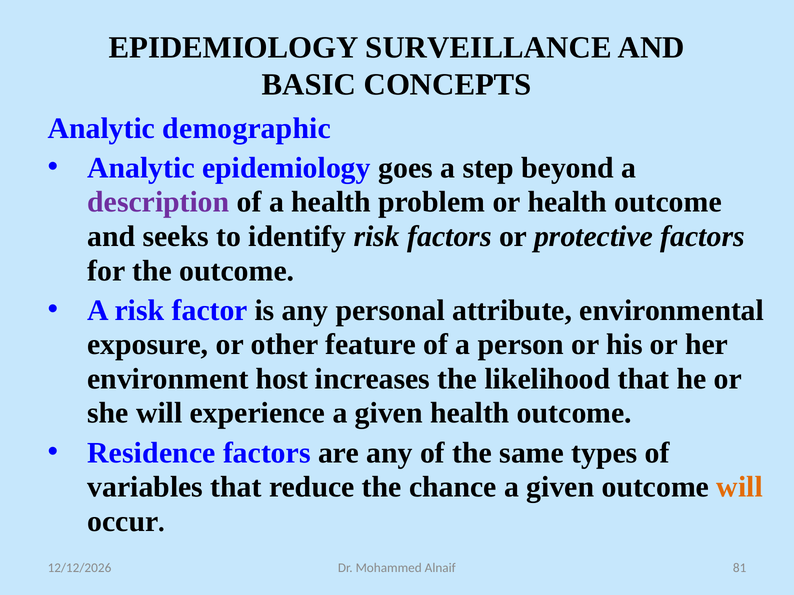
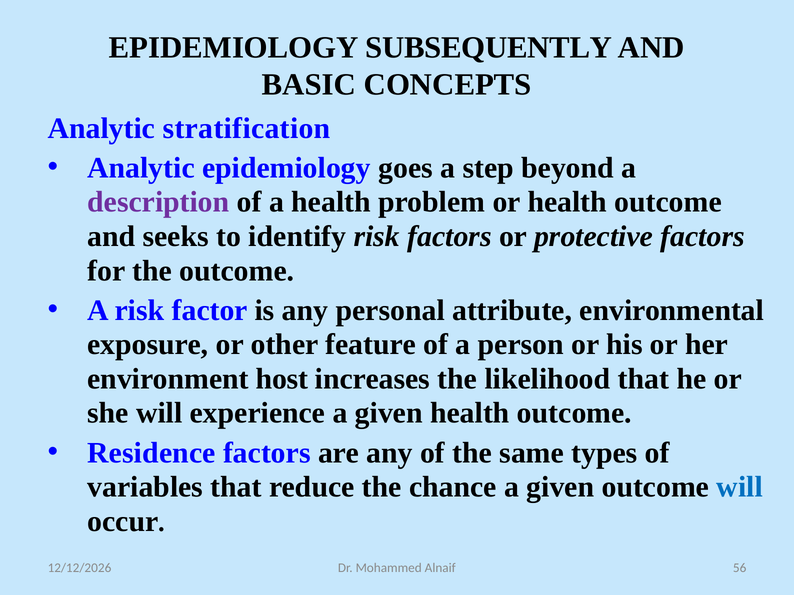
SURVEILLANCE: SURVEILLANCE -> SUBSEQUENTLY (489, 47)
demographic: demographic -> stratification (247, 128)
will colour: orange -> blue (740, 487)
81: 81 -> 56 (740, 569)
